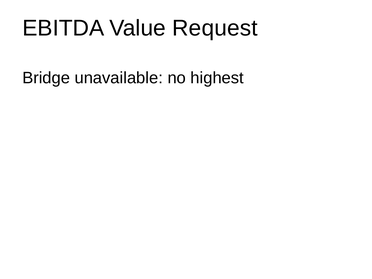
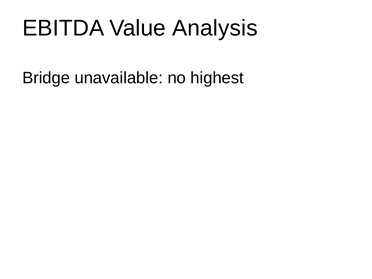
Request: Request -> Analysis (215, 28)
